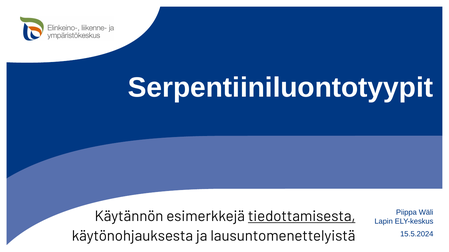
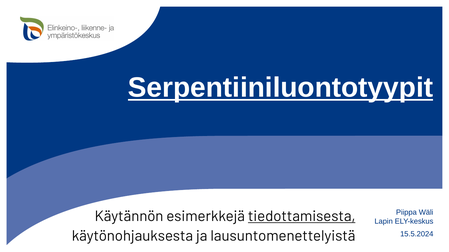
Serpentiiniluontotyypit underline: none -> present (280, 88)
